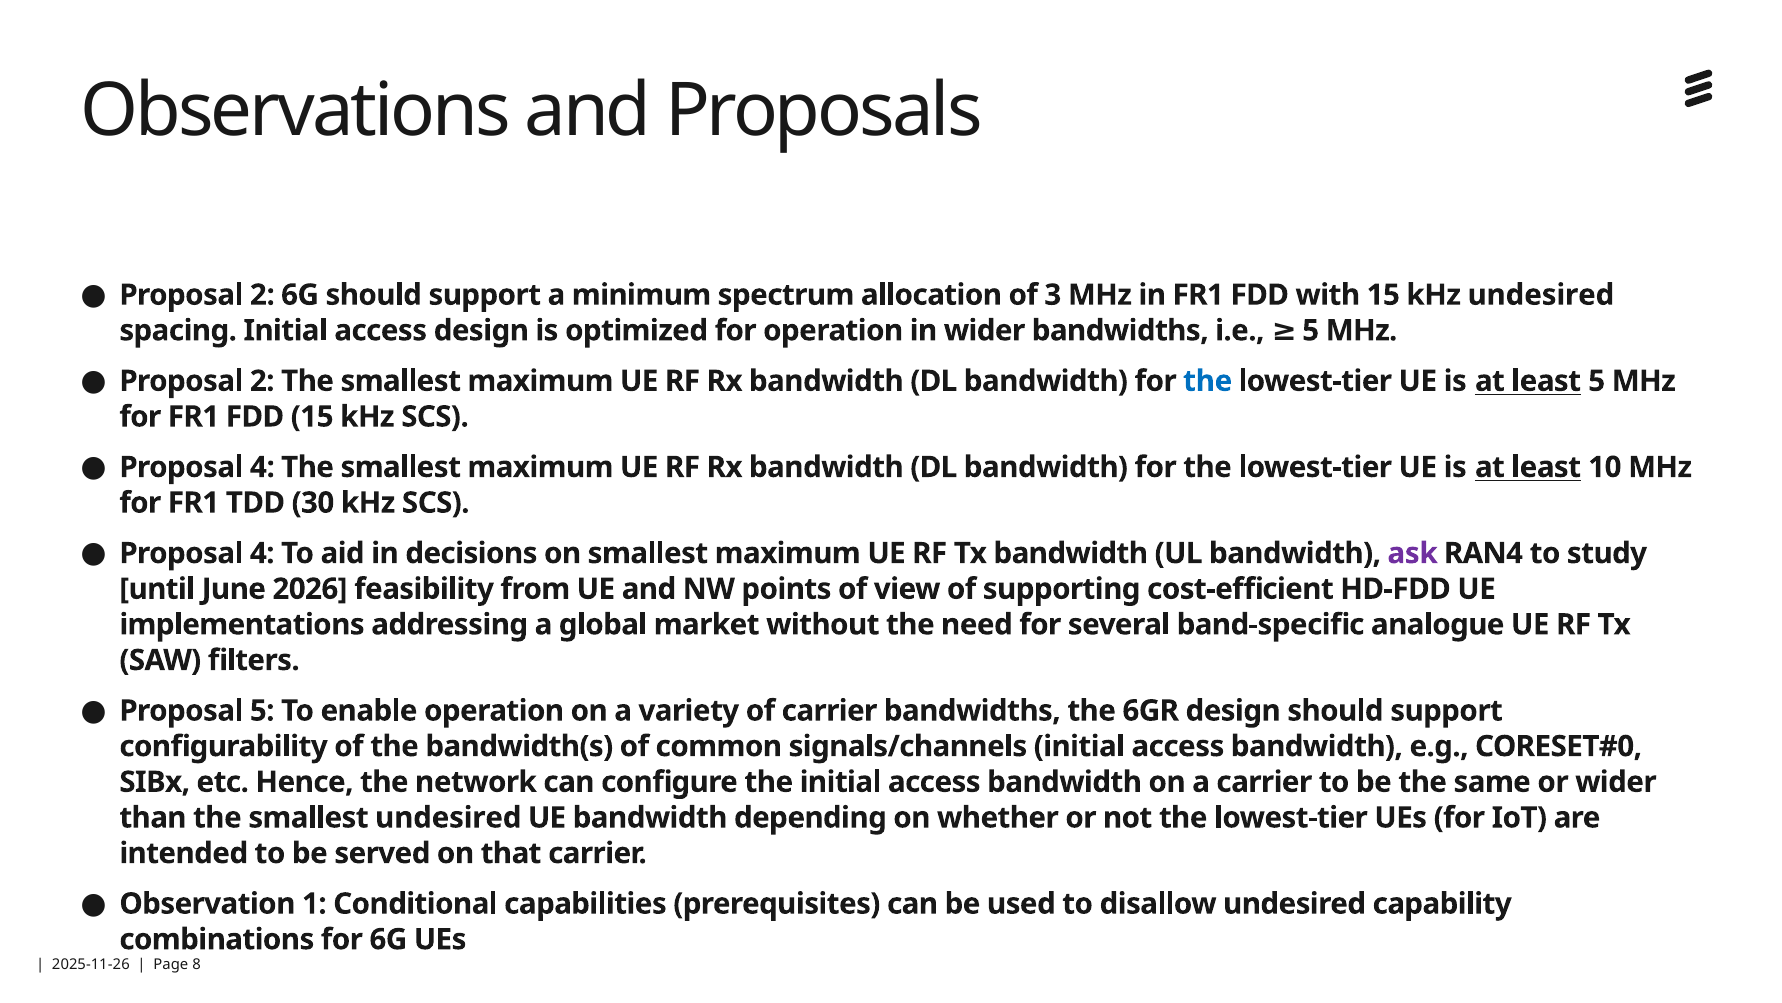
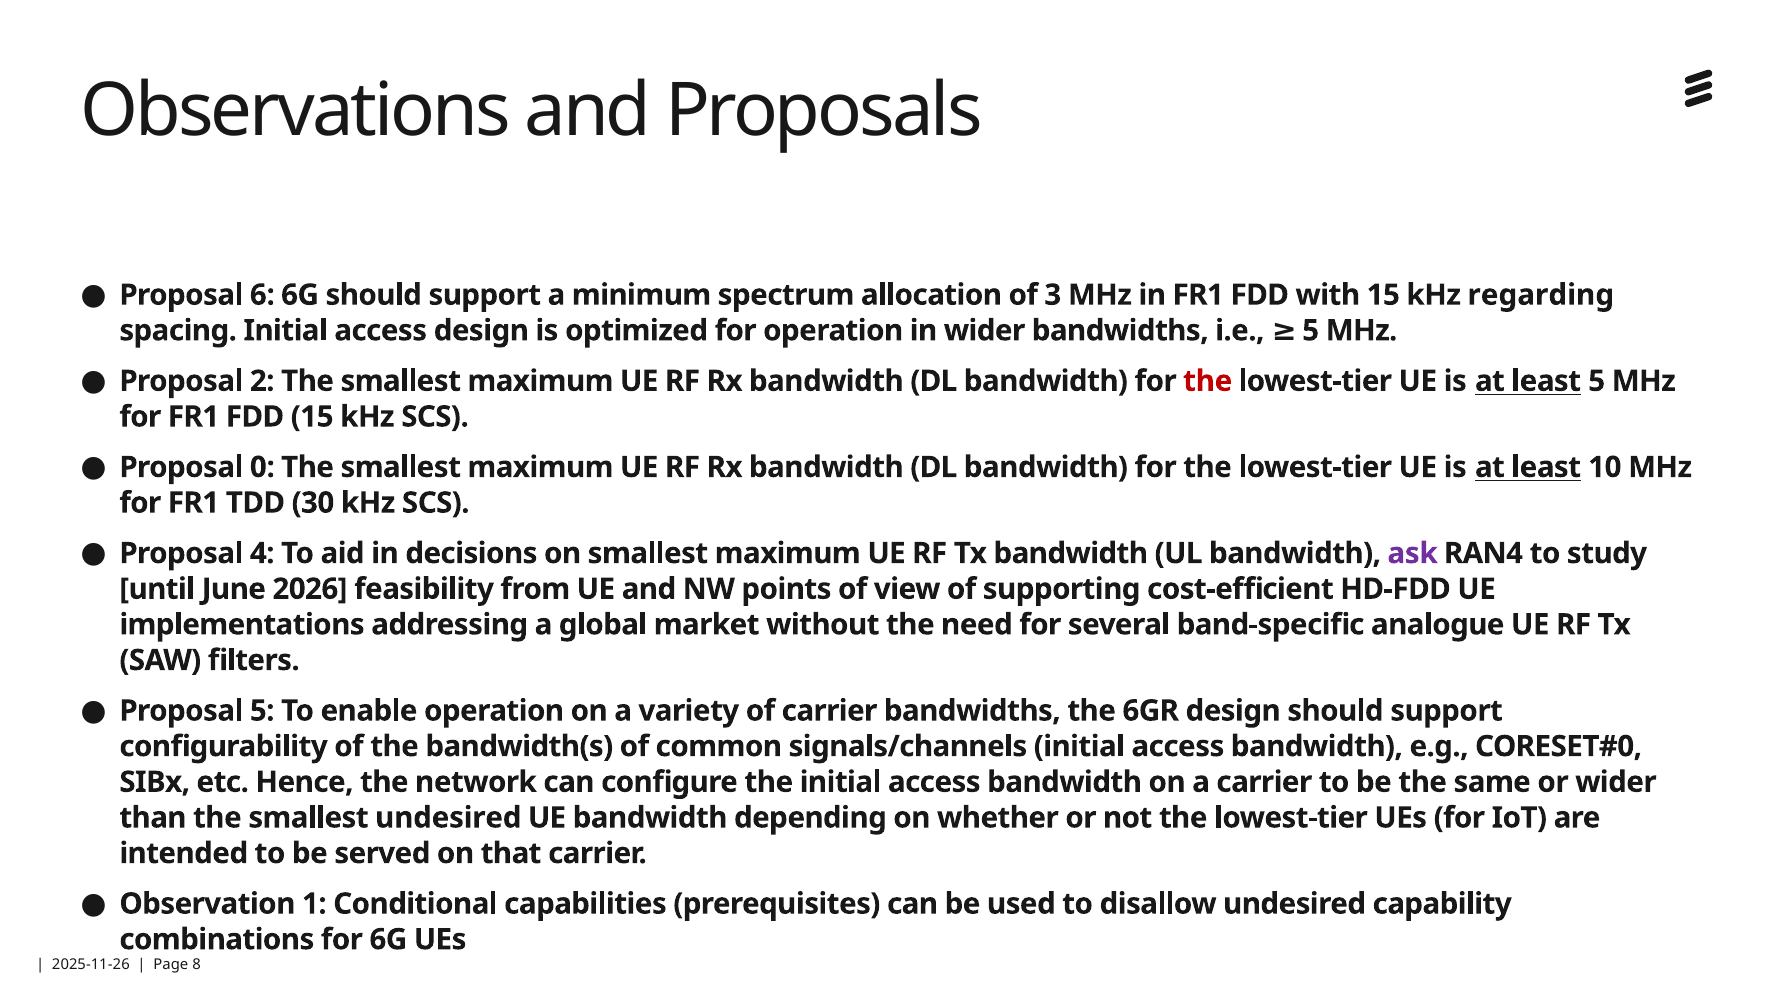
2: 2 -> 6 (262, 295)
kHz undesired: undesired -> regarding (1541, 295)
the colour: blue -> red (1208, 381)
4: 4 -> 0 (262, 467)
